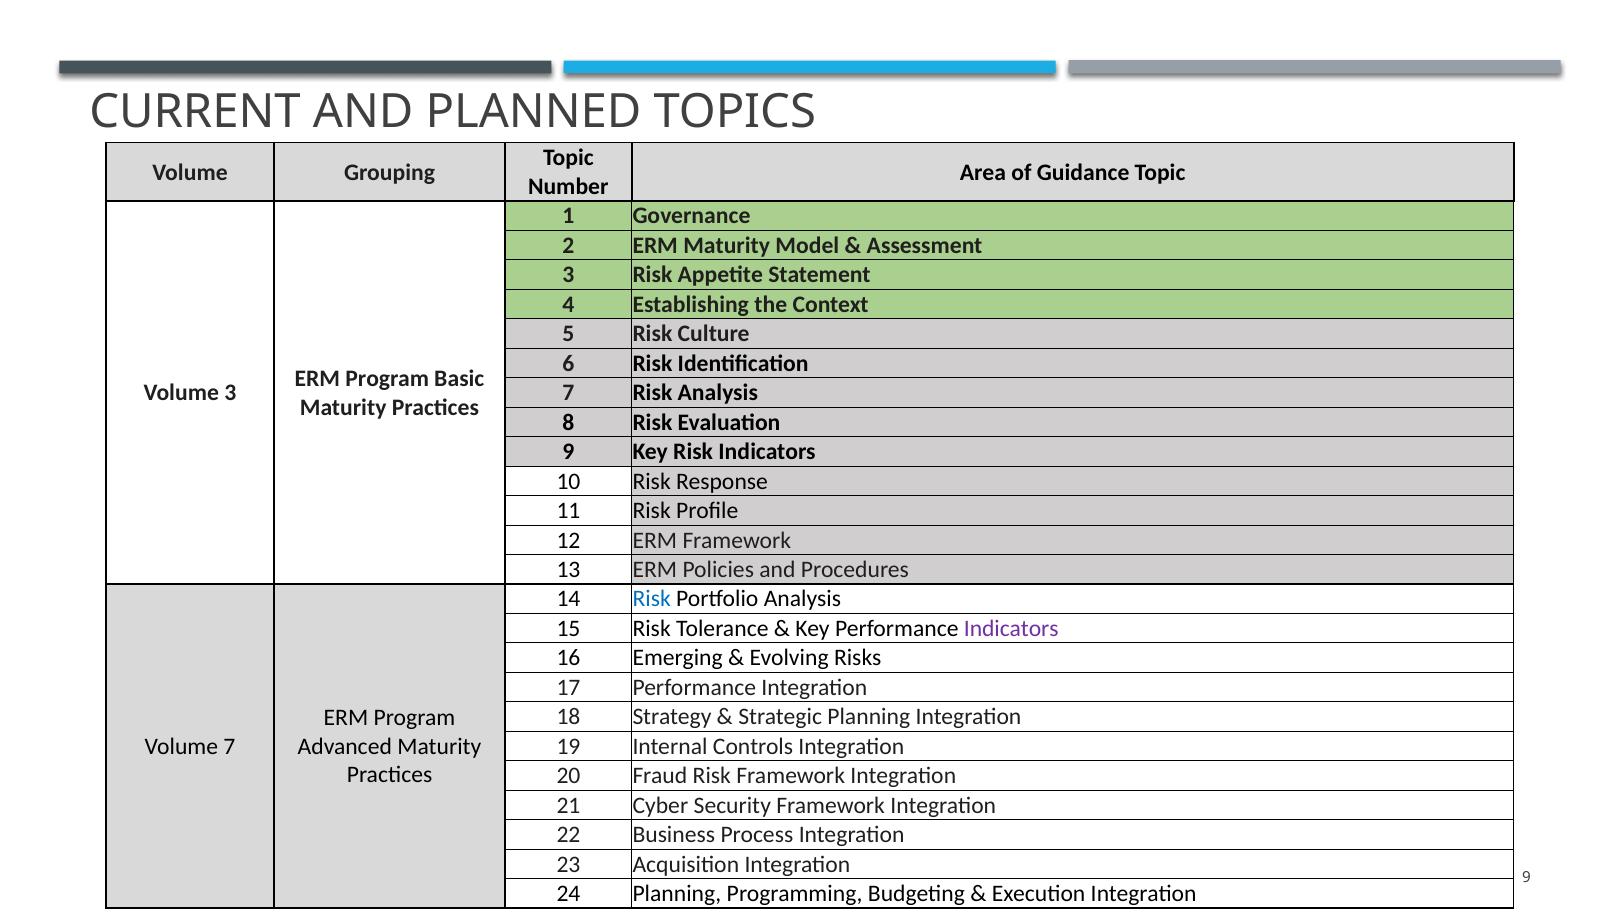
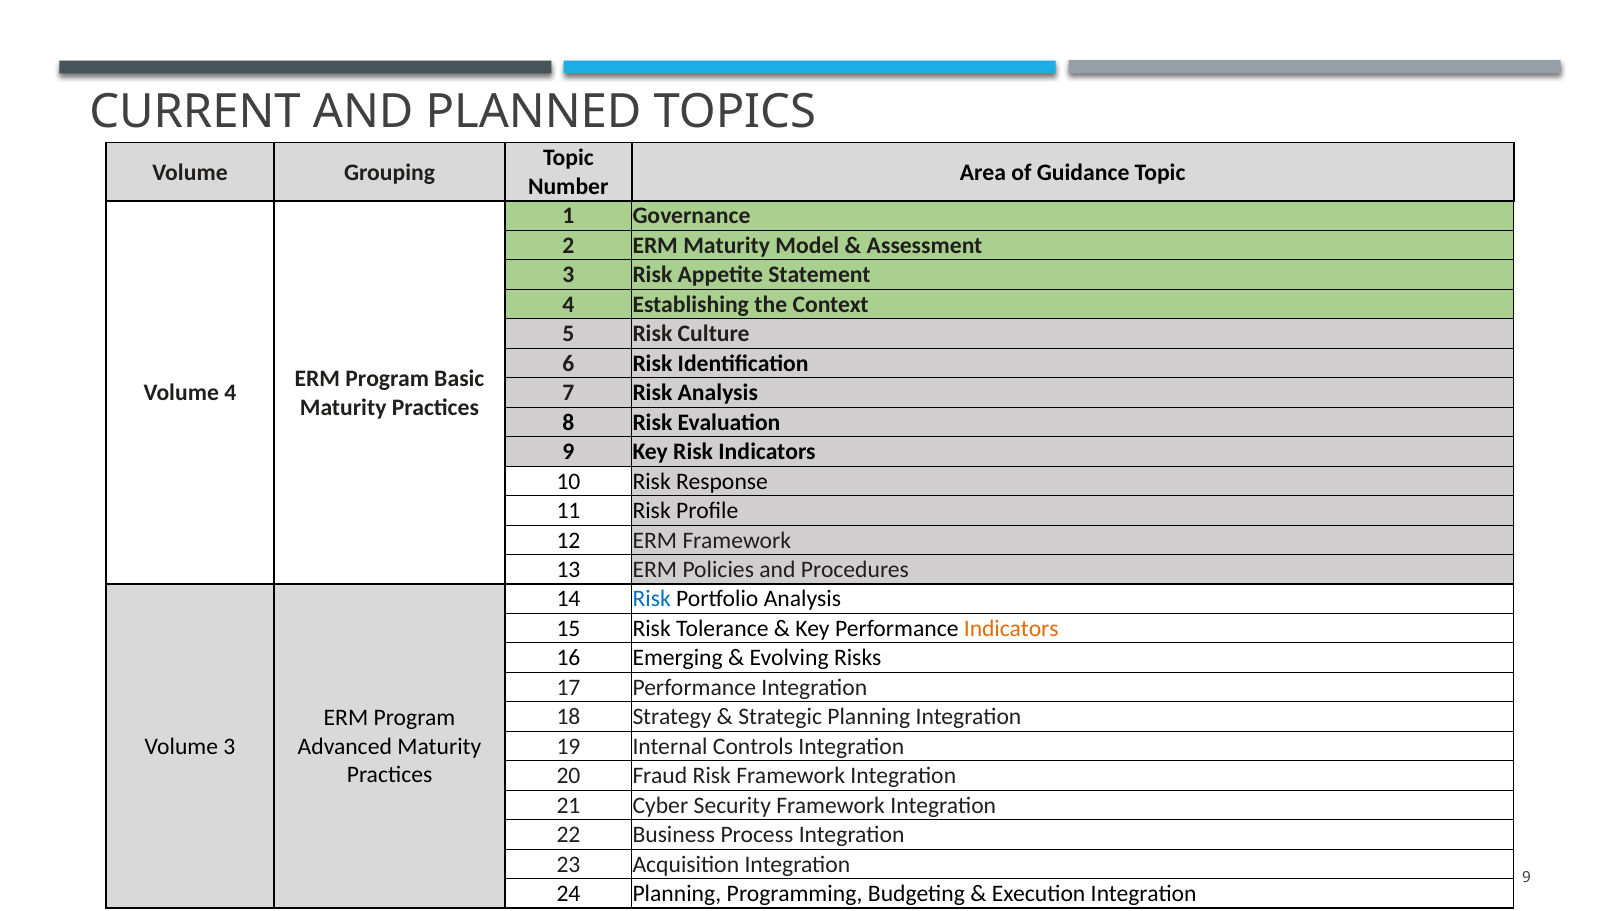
Volume 3: 3 -> 4 (230, 393)
Indicators colour: purple -> orange (1011, 629)
Volume 7: 7 -> 3 (229, 747)
